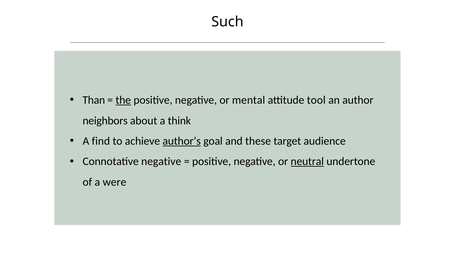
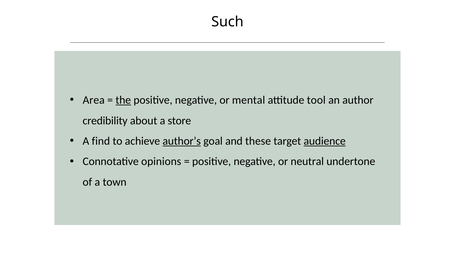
Than: Than -> Area (94, 100)
neighbors: neighbors -> credibility (105, 121)
think: think -> store (179, 121)
audience underline: none -> present (325, 141)
Connotative negative: negative -> opinions (161, 162)
neutral underline: present -> none (307, 162)
were: were -> town (115, 182)
